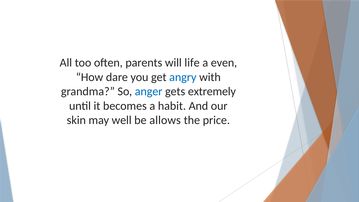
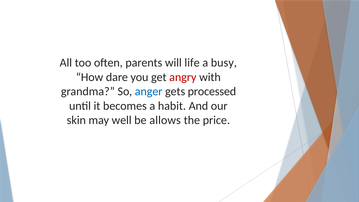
even: even -> busy (224, 63)
angry colour: blue -> red (183, 77)
extremely: extremely -> processed (212, 91)
